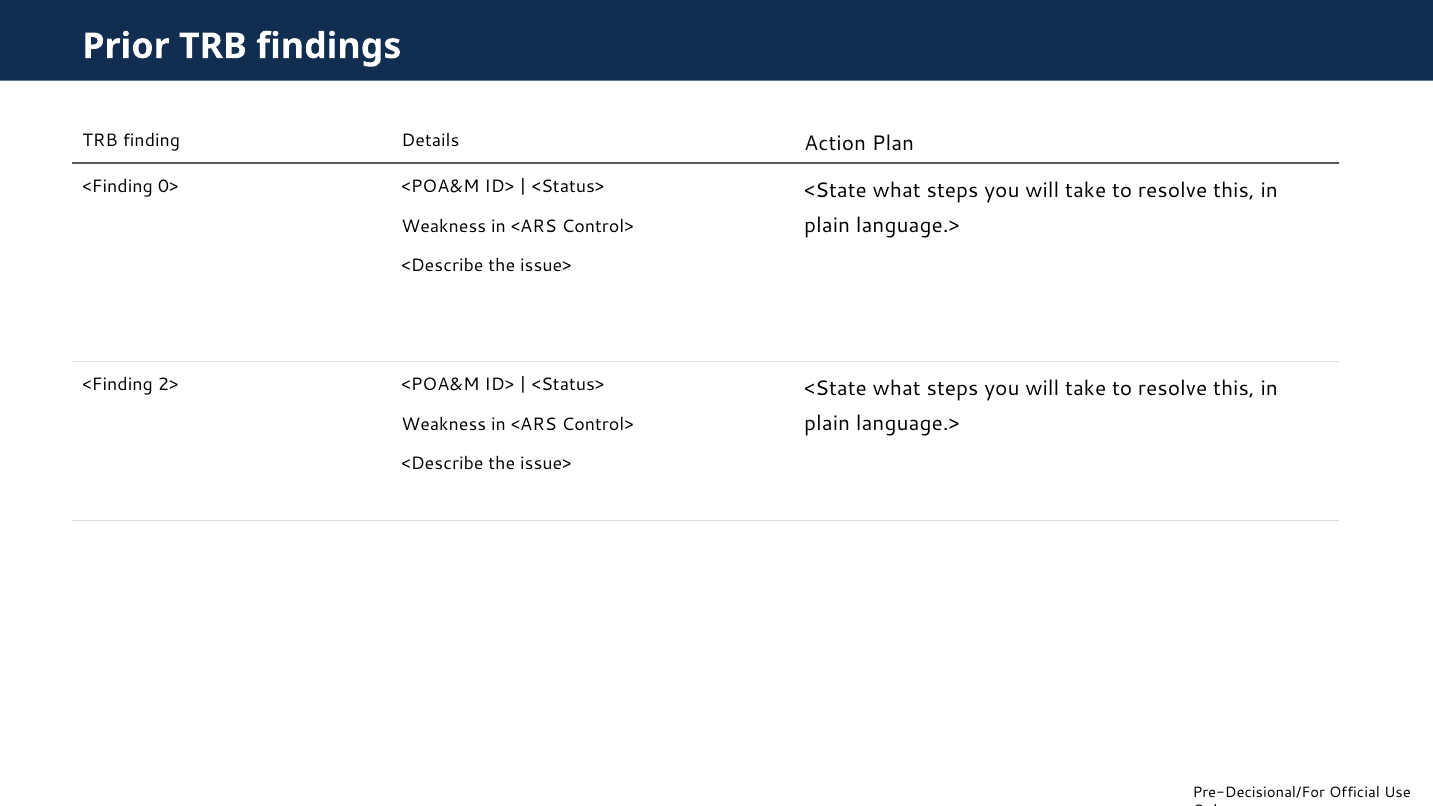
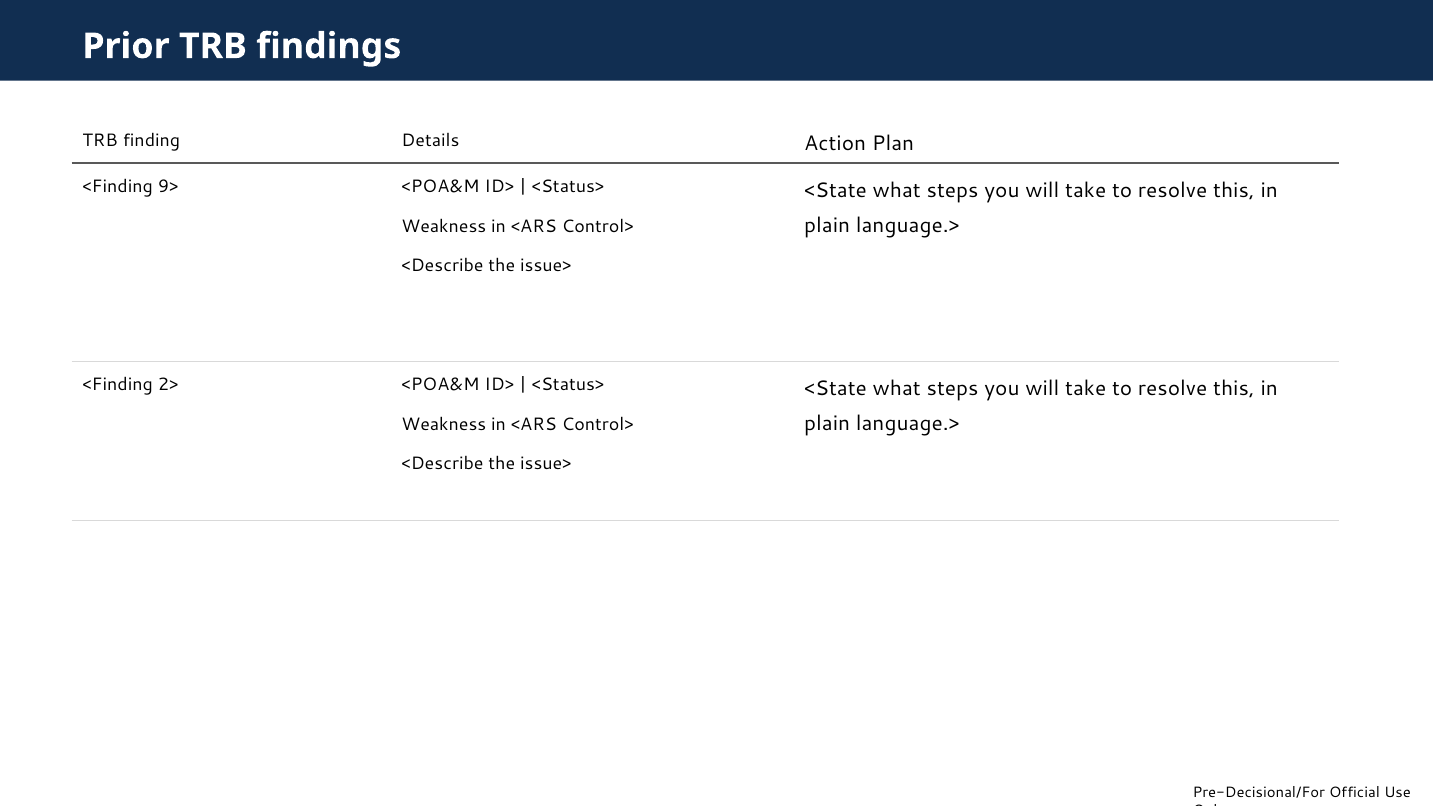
0>: 0> -> 9> (168, 187)
